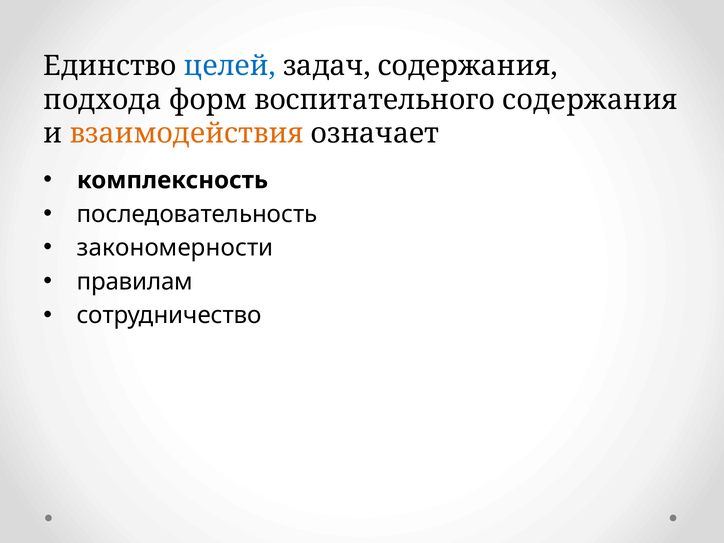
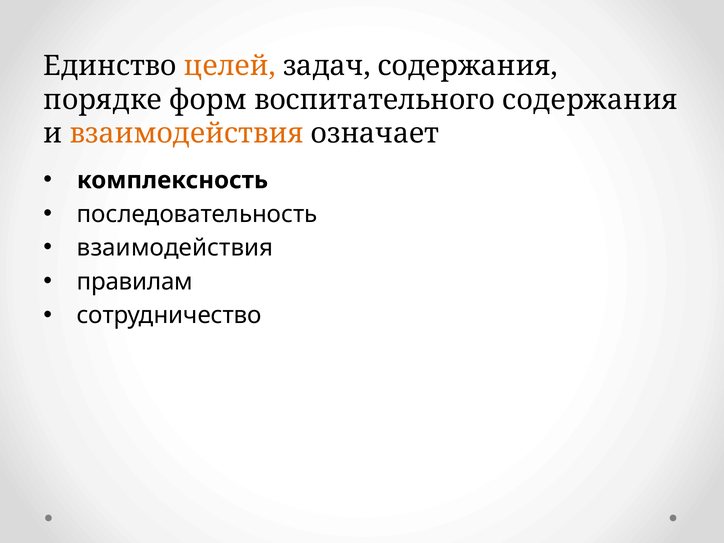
целей colour: blue -> orange (230, 66)
подхода: подхода -> порядке (103, 100)
закономерности: закономерности -> взаимодействия (175, 248)
